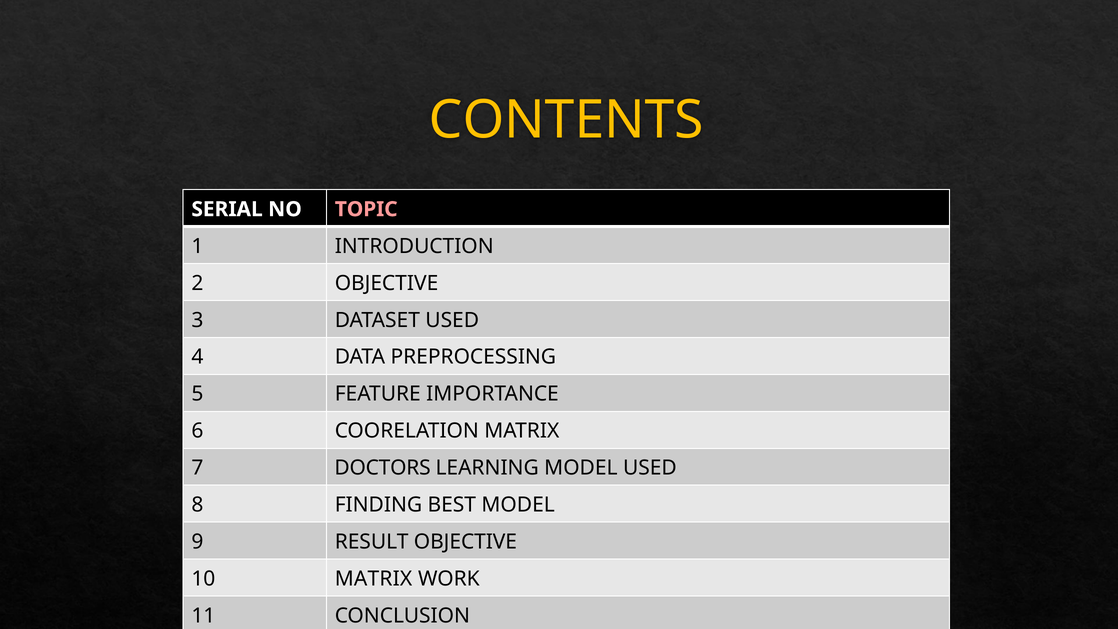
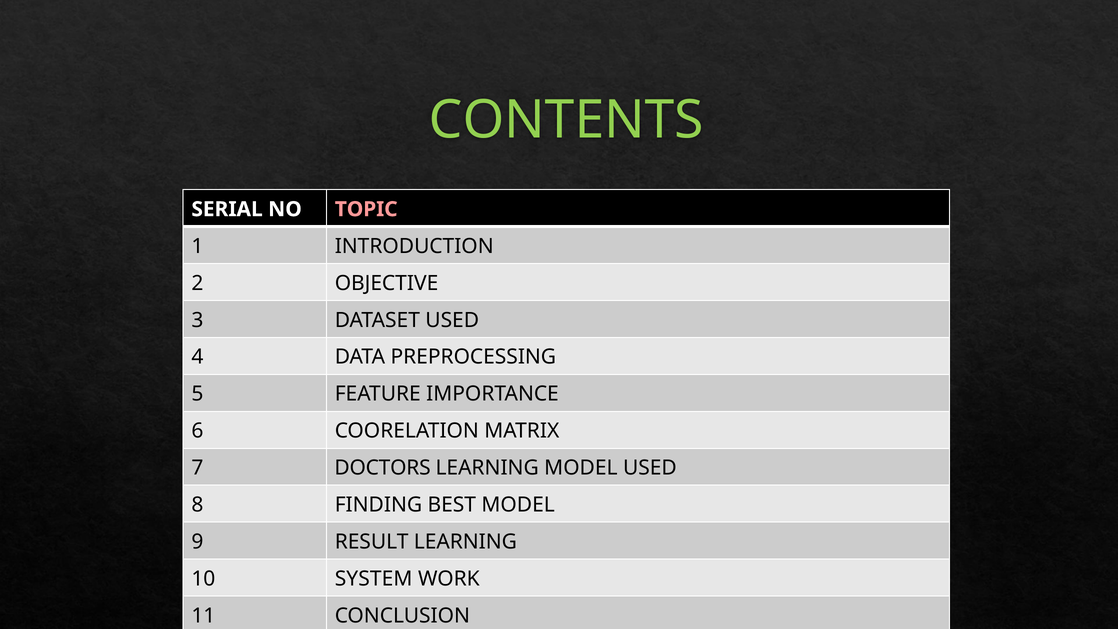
CONTENTS colour: yellow -> light green (566, 120)
RESULT OBJECTIVE: OBJECTIVE -> LEARNING (465, 542)
10 MATRIX: MATRIX -> SYSTEM (374, 579)
